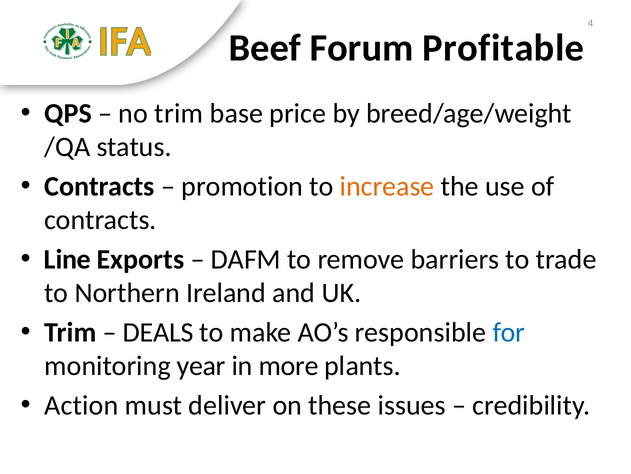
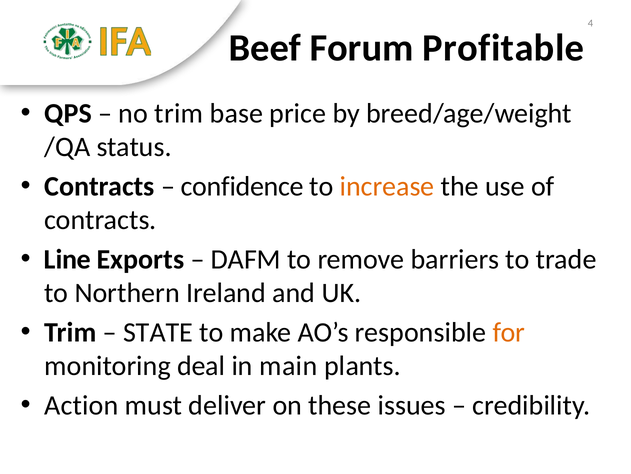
promotion: promotion -> confidence (242, 186)
DEALS: DEALS -> STATE (158, 332)
for colour: blue -> orange (509, 332)
year: year -> deal (201, 366)
more: more -> main (288, 366)
